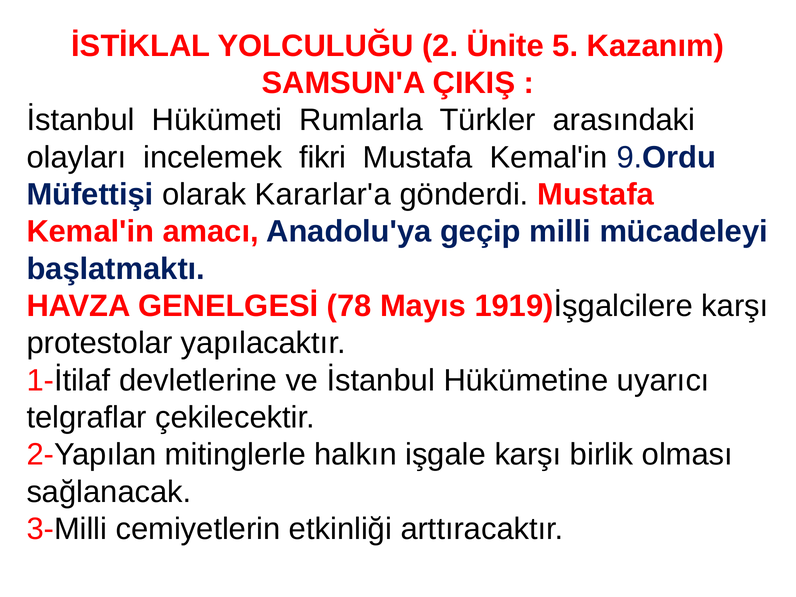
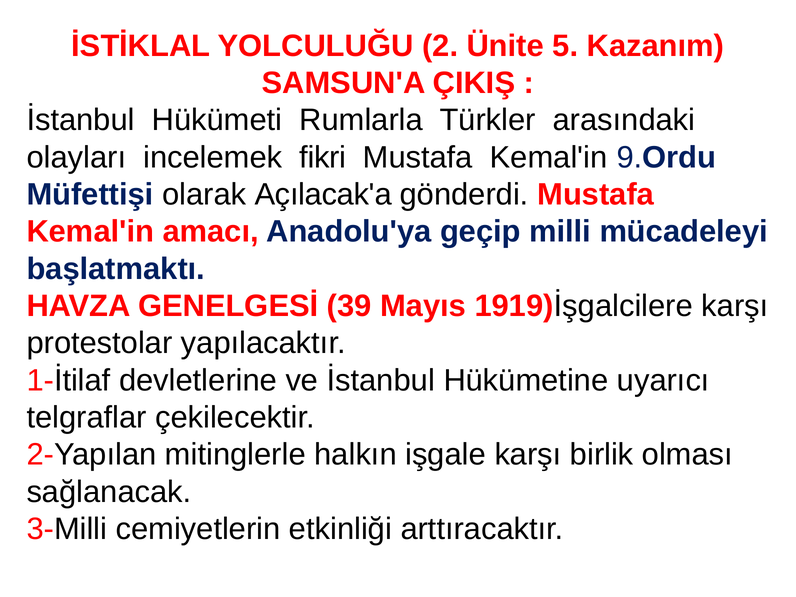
Kararlar'a: Kararlar'a -> Açılacak'a (323, 194)
78: 78 -> 39 (349, 306)
